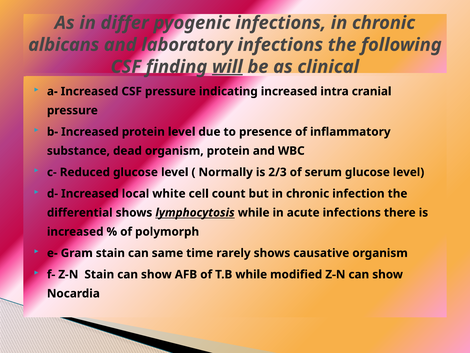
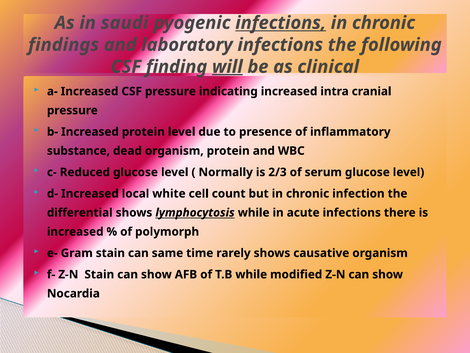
differ: differ -> saudi (125, 23)
infections underline: none -> present (281, 23)
albicans: albicans -> findings (64, 45)
